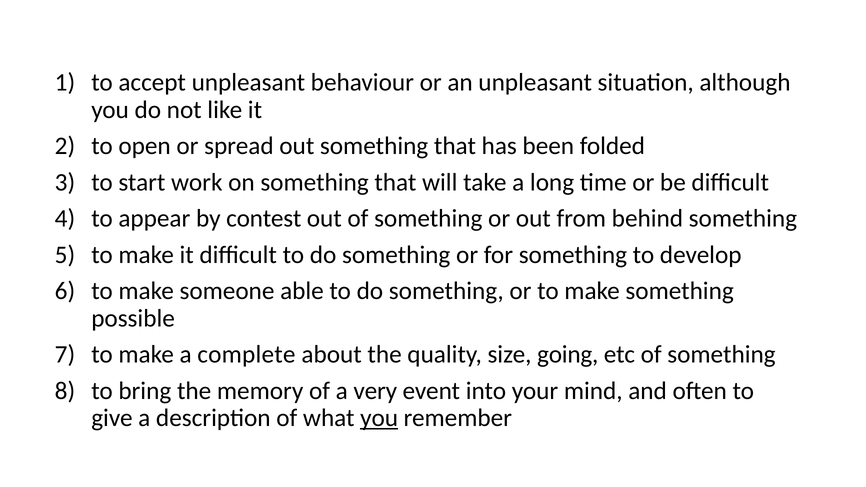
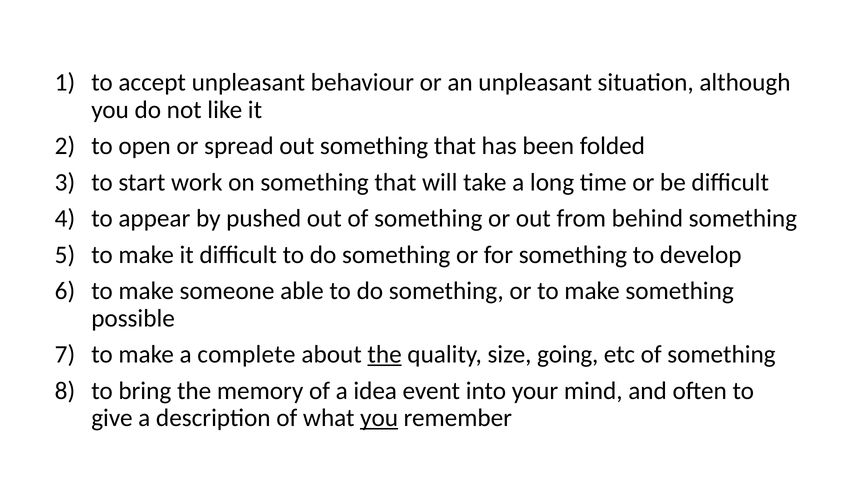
contest: contest -> pushed (264, 219)
the underline: none -> present (385, 355)
very: very -> idea (375, 391)
